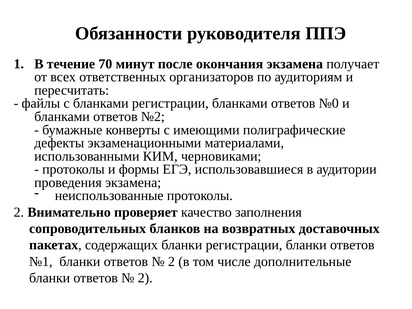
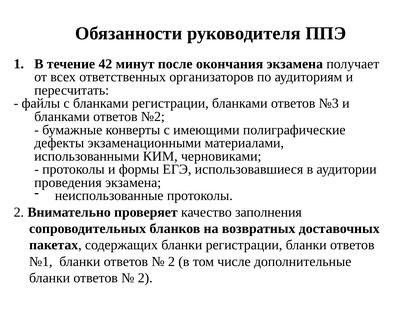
70: 70 -> 42 (105, 64)
№0: №0 -> №3 (329, 103)
